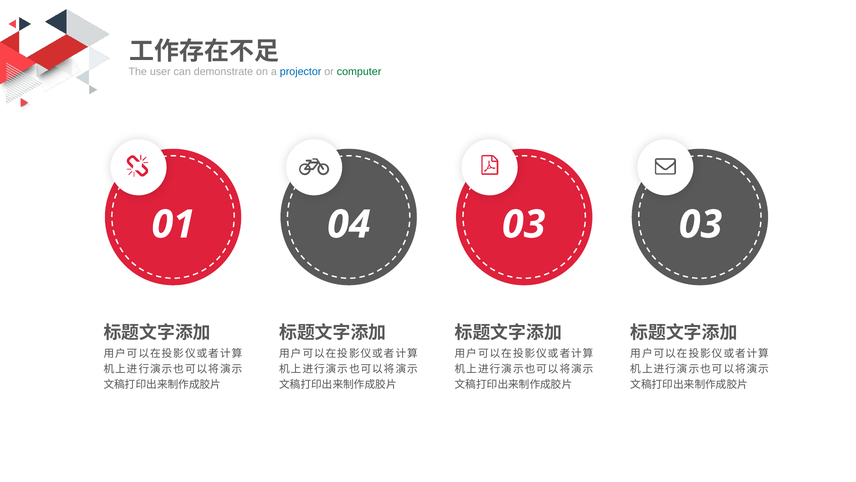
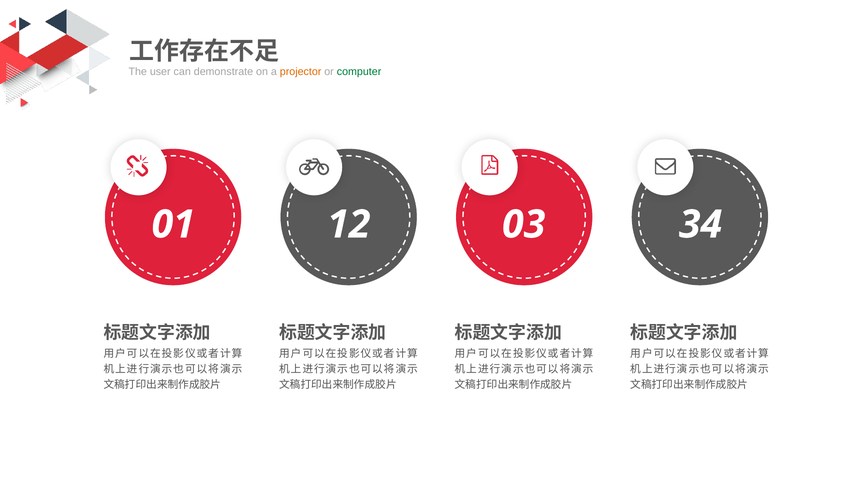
projector colour: blue -> orange (301, 72)
04: 04 -> 12 (349, 224)
03 03: 03 -> 34 (700, 224)
